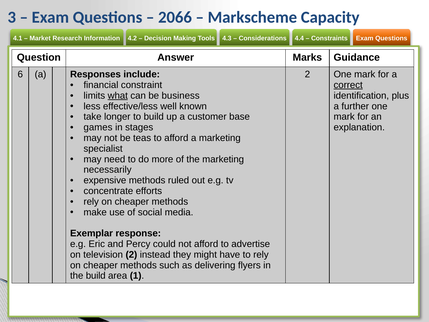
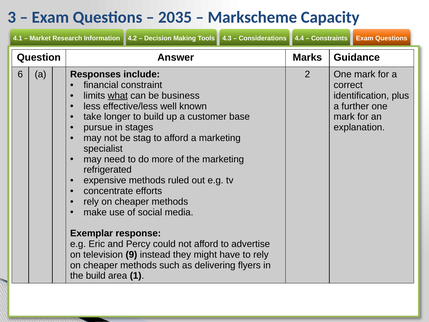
2066: 2066 -> 2035 (175, 17)
correct underline: present -> none (348, 85)
games: games -> pursue (98, 127)
teas: teas -> stag (142, 138)
necessarily: necessarily -> refrigerated (108, 170)
television 2: 2 -> 9 (131, 254)
